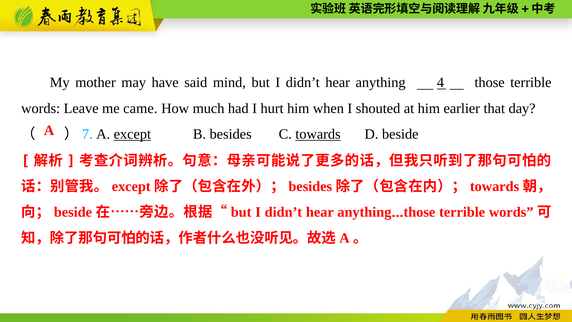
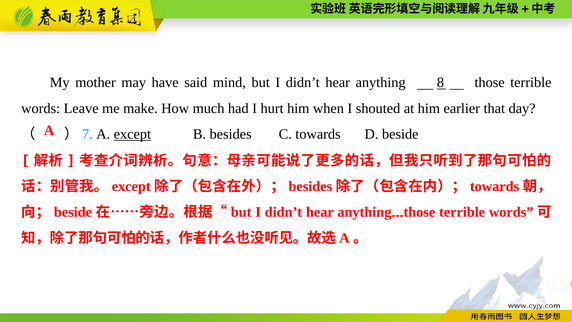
4: 4 -> 8 (440, 83)
came: came -> make (140, 108)
towards underline: present -> none (318, 134)
